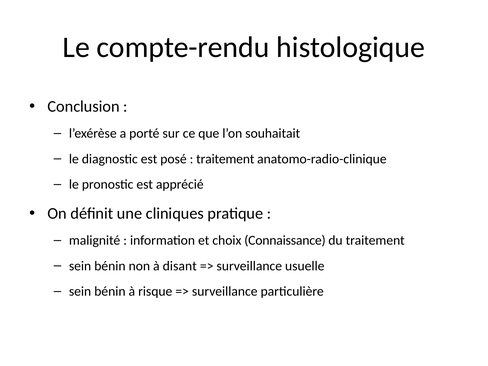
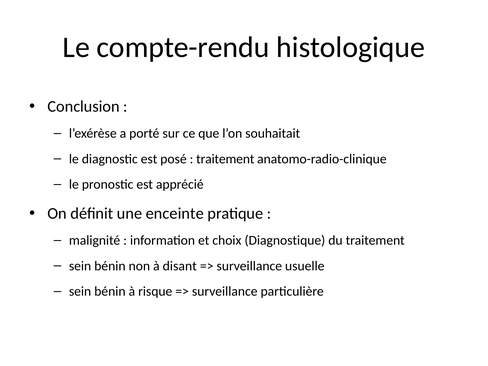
cliniques: cliniques -> enceinte (175, 214)
Connaissance: Connaissance -> Diagnostique (285, 240)
